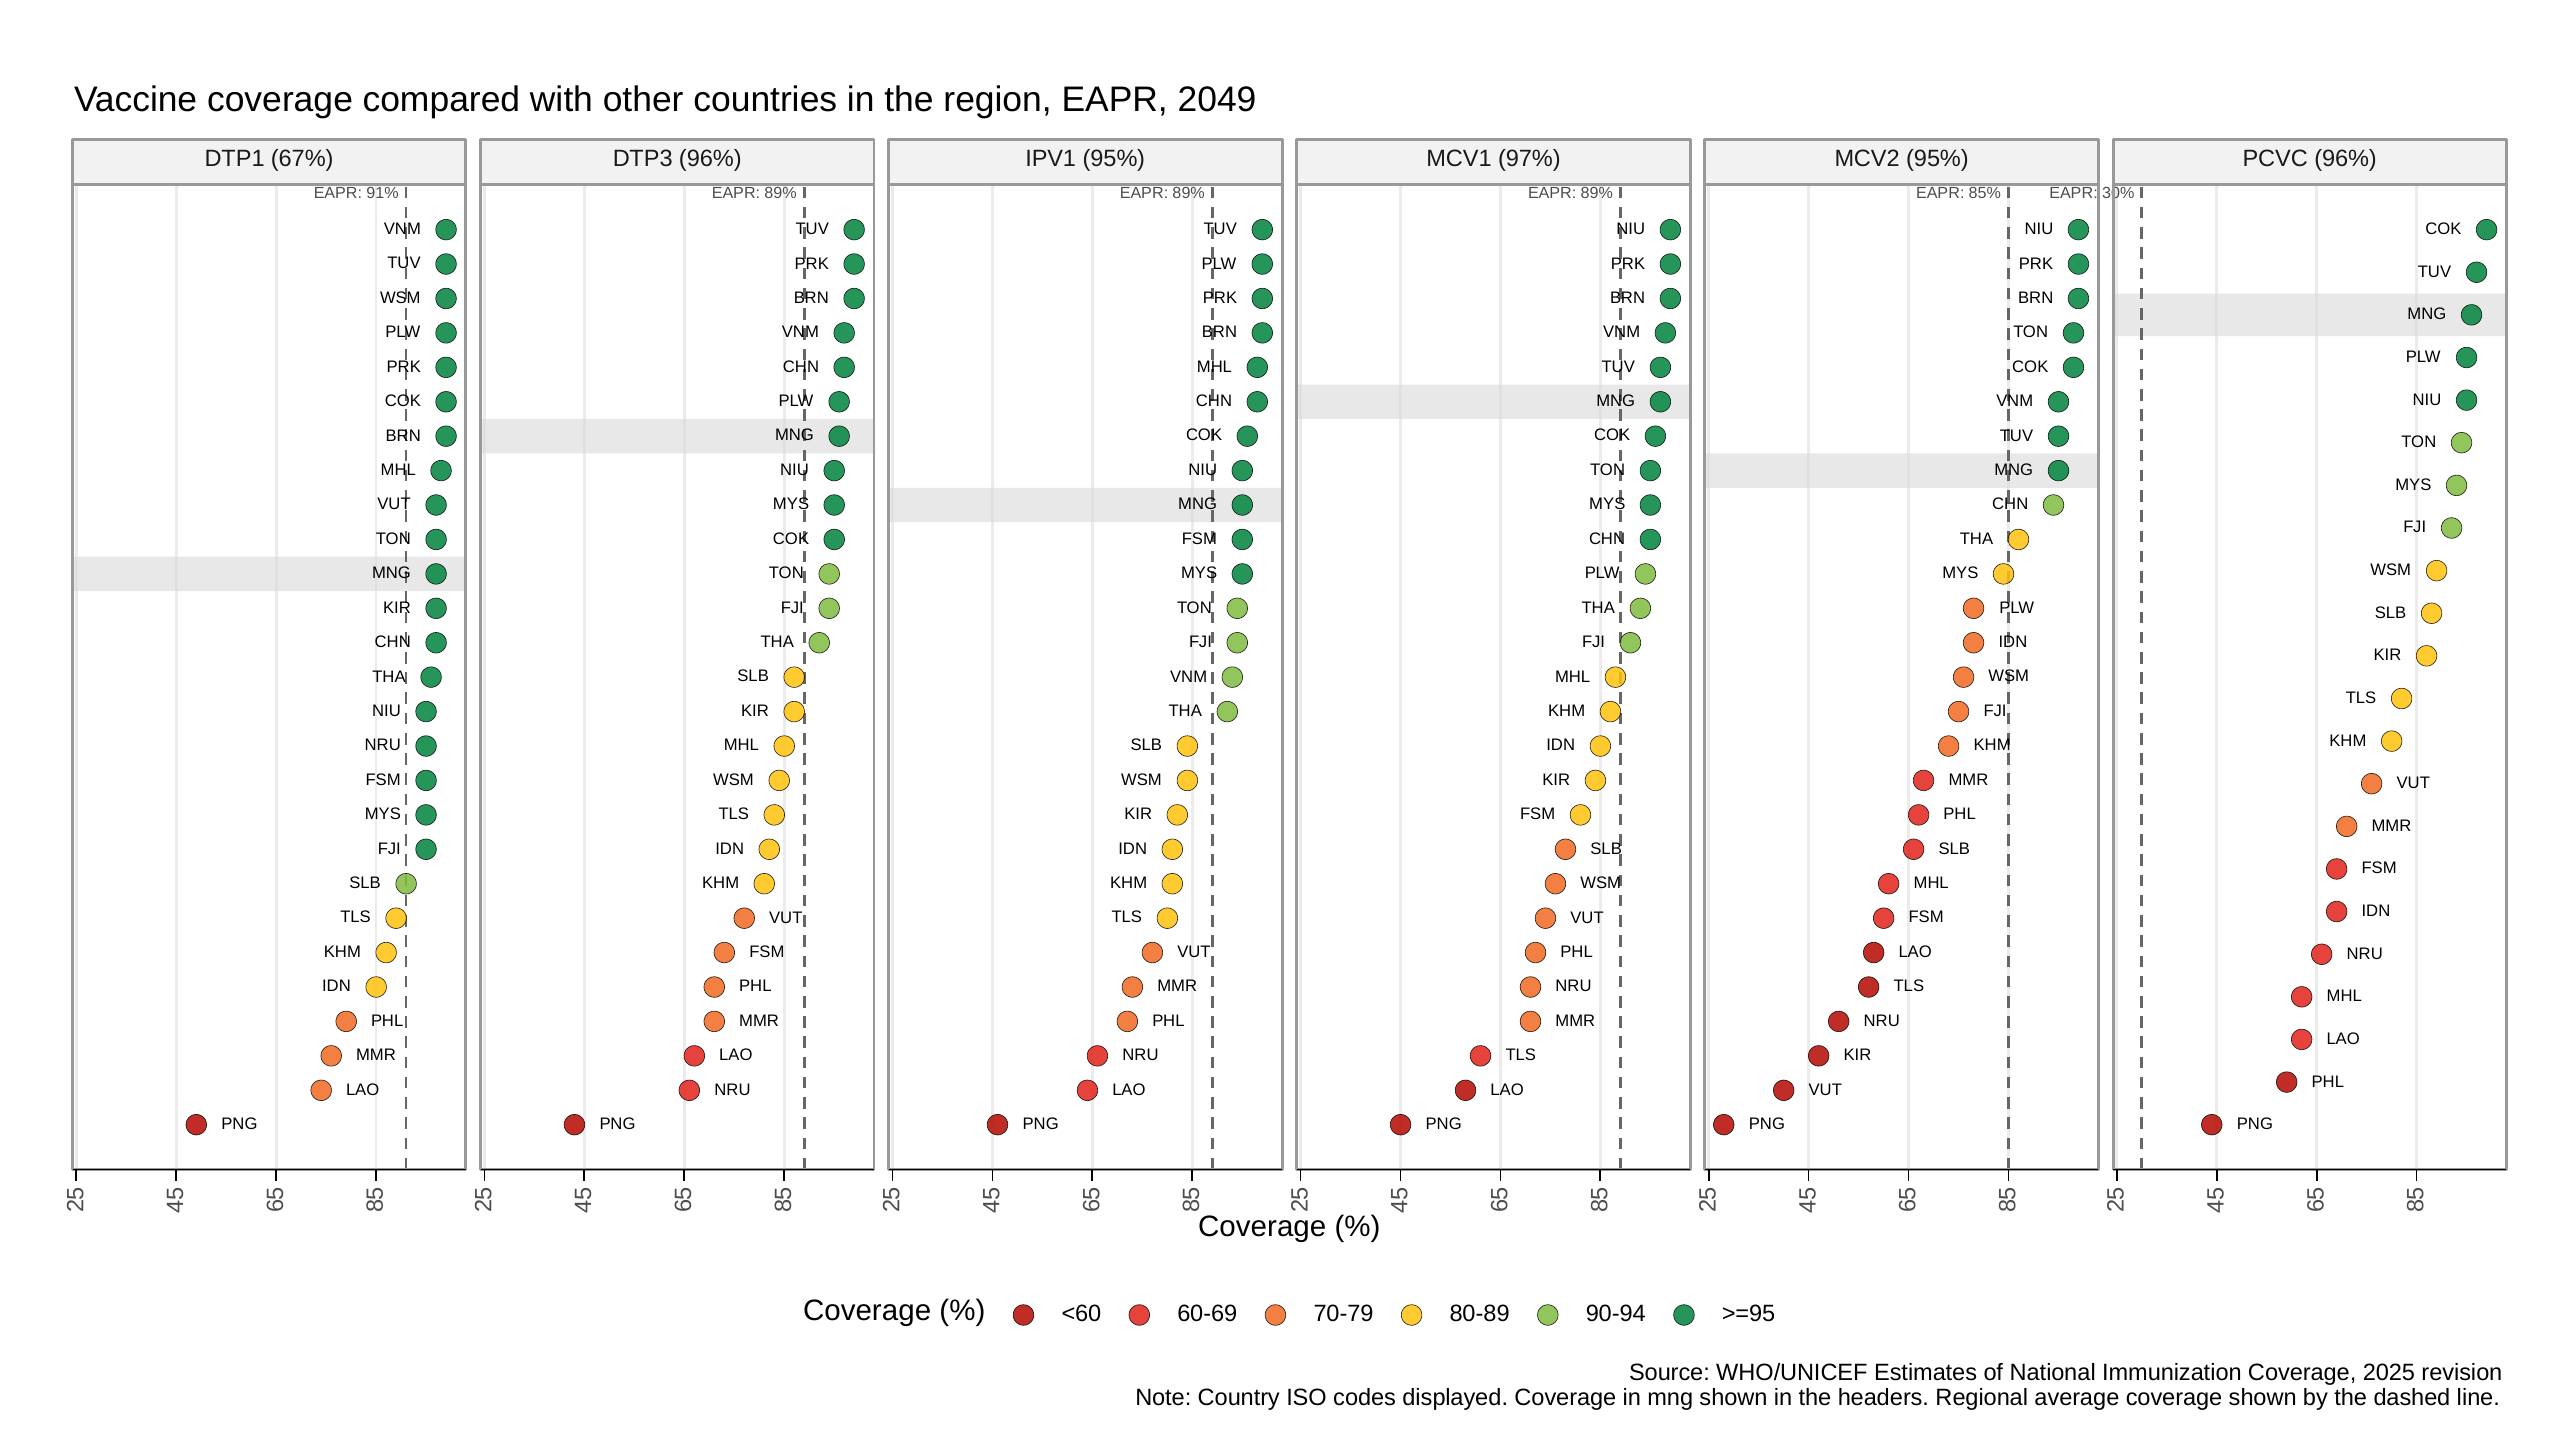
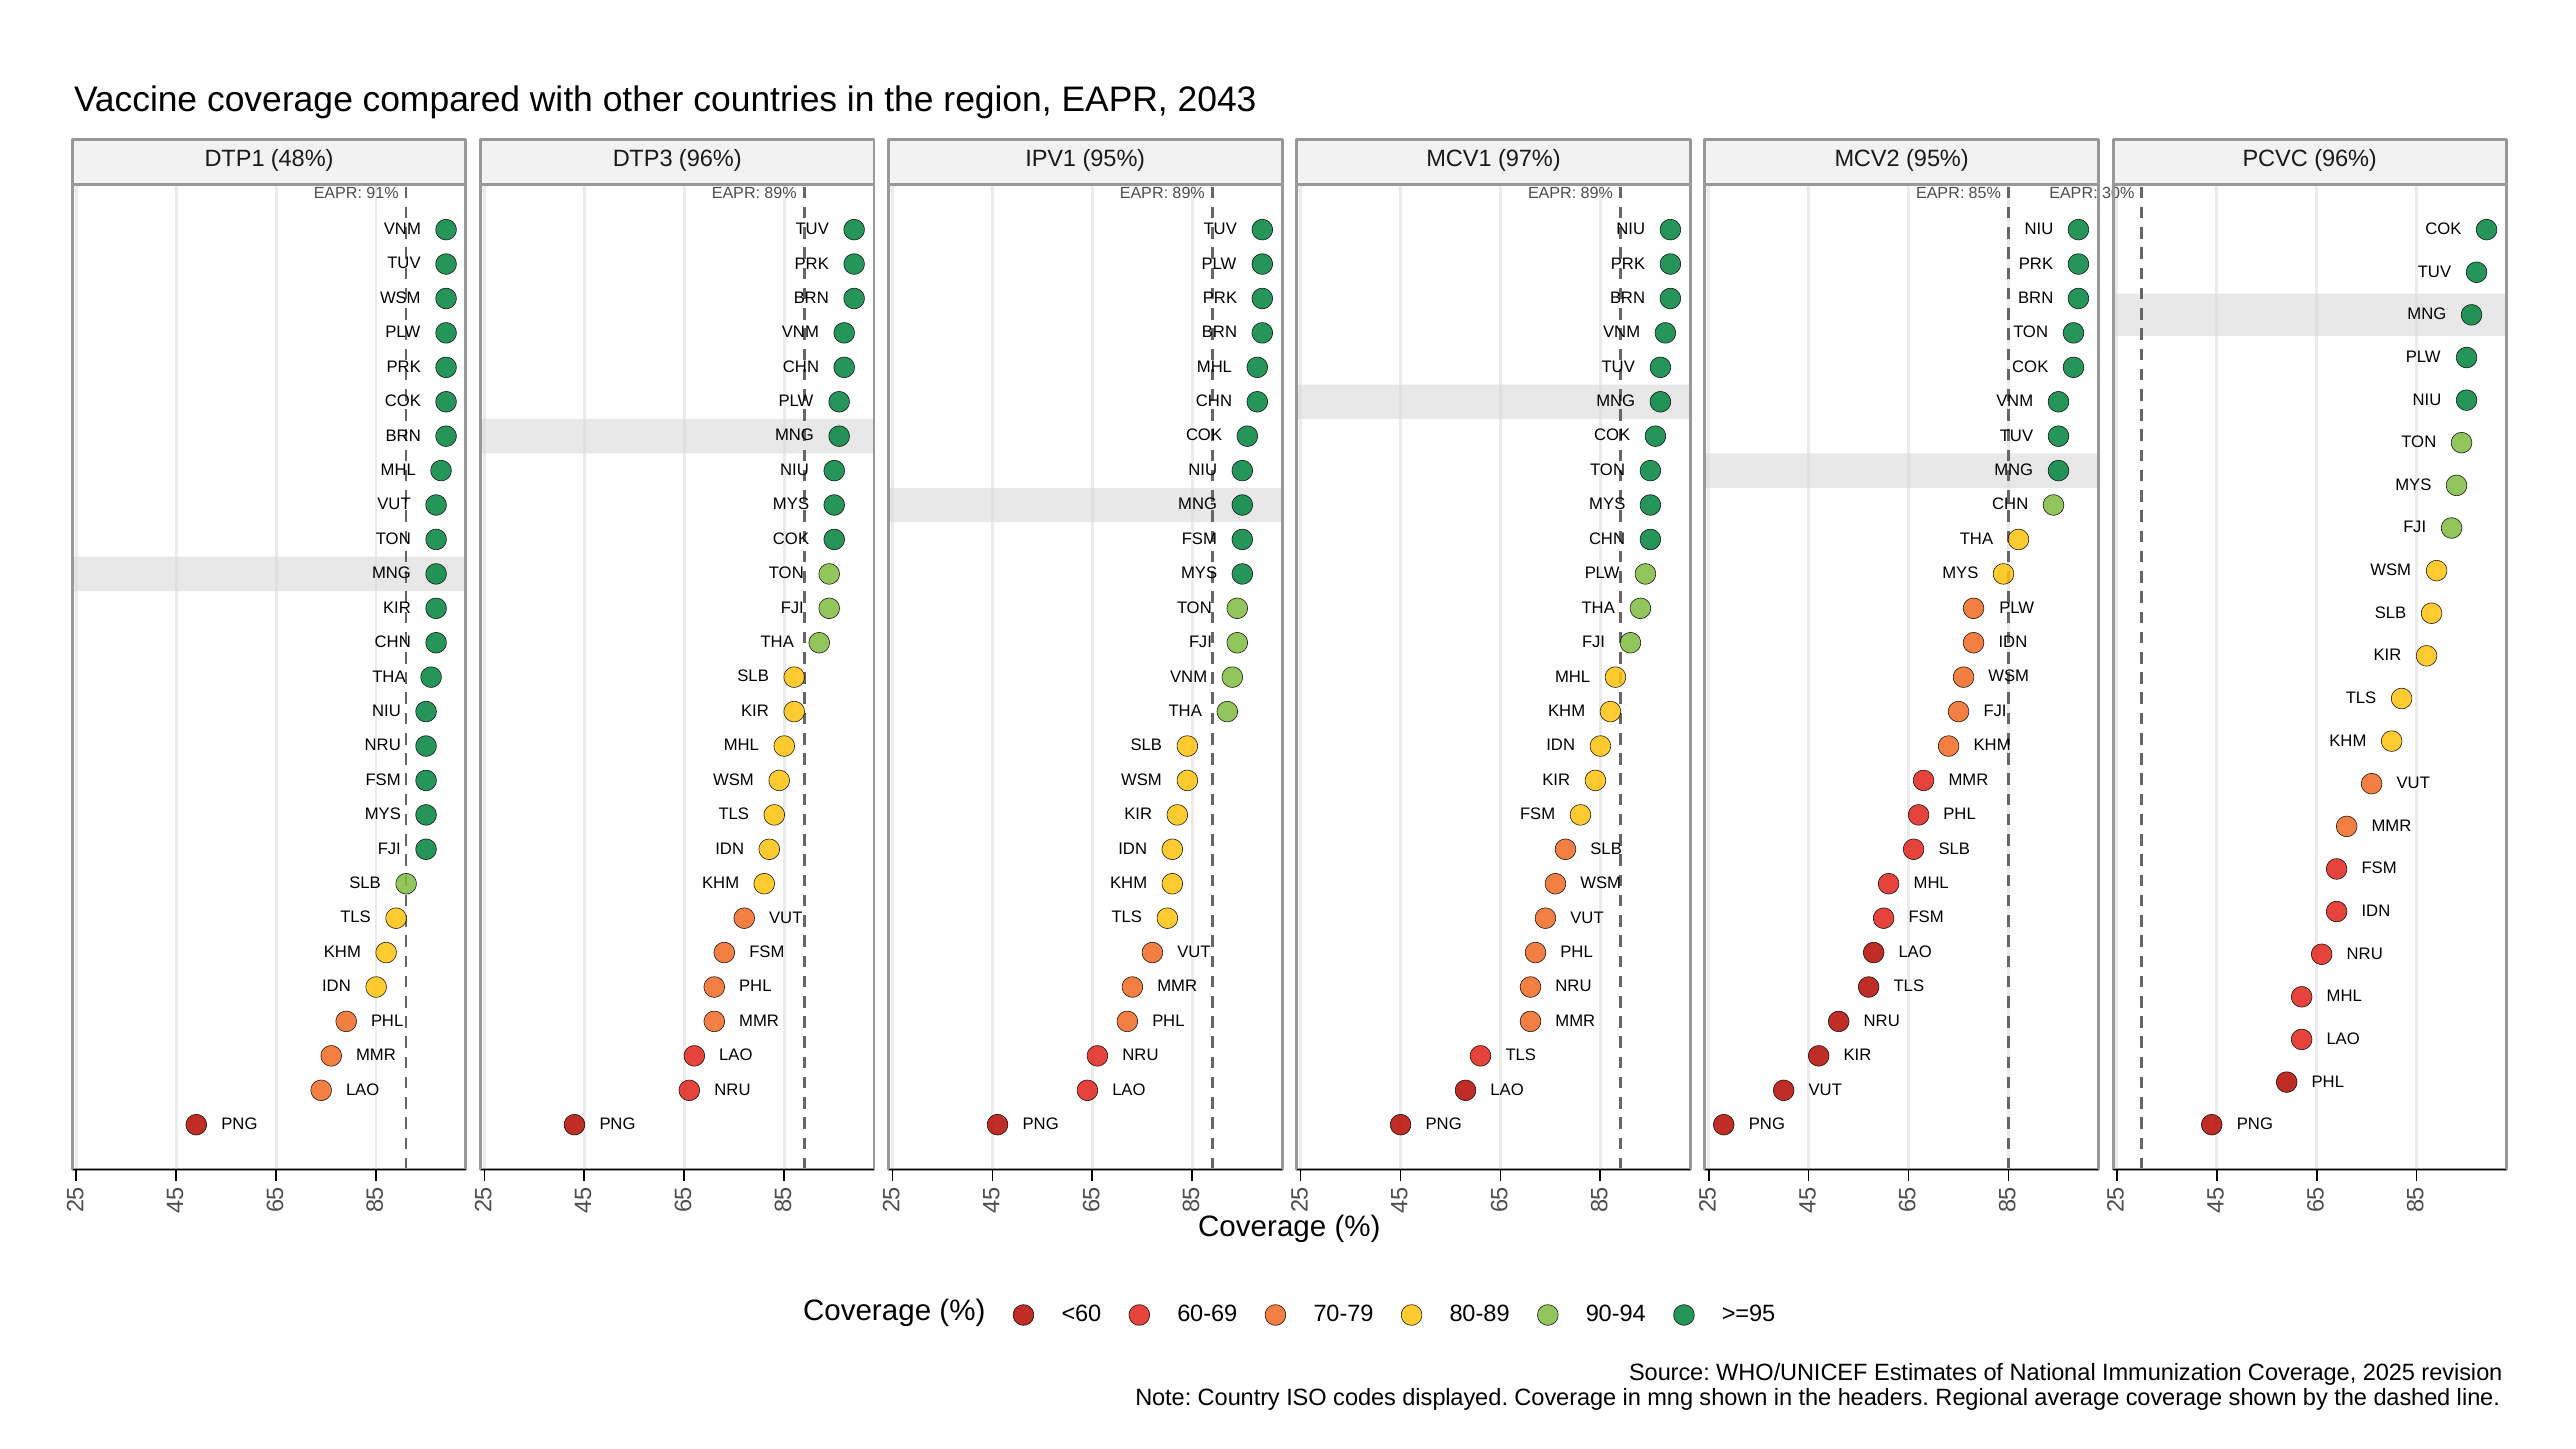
2049: 2049 -> 2043 (1217, 100)
67%: 67% -> 48% (302, 159)
